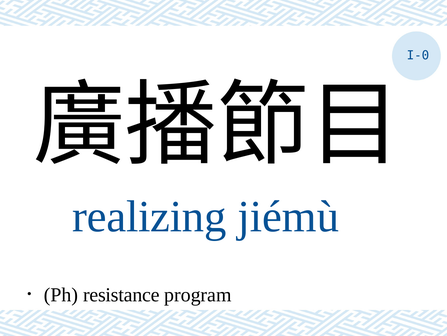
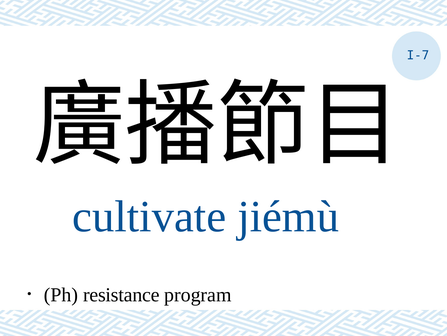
I-0: I-0 -> I-7 (418, 55)
realizing: realizing -> cultivate (149, 216)
